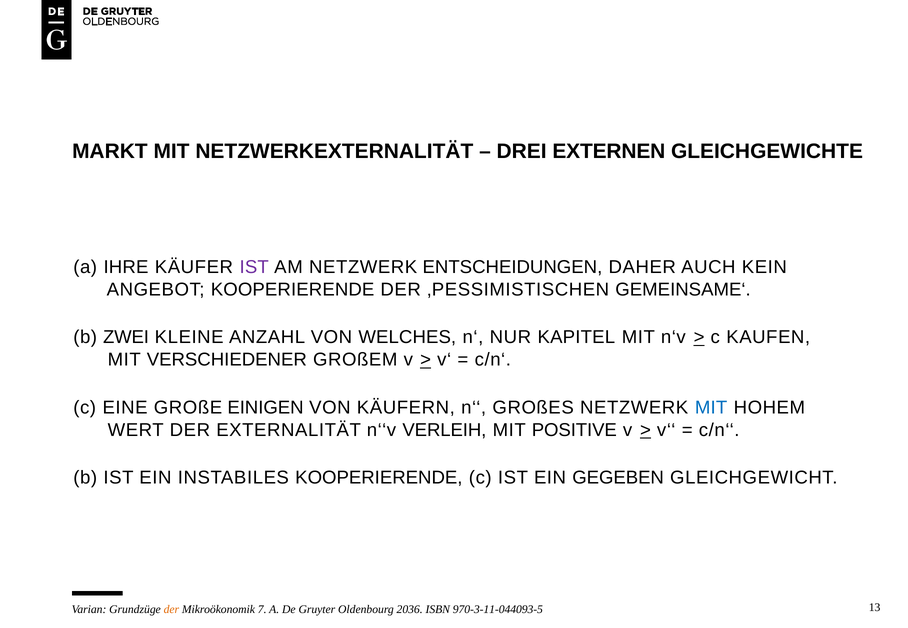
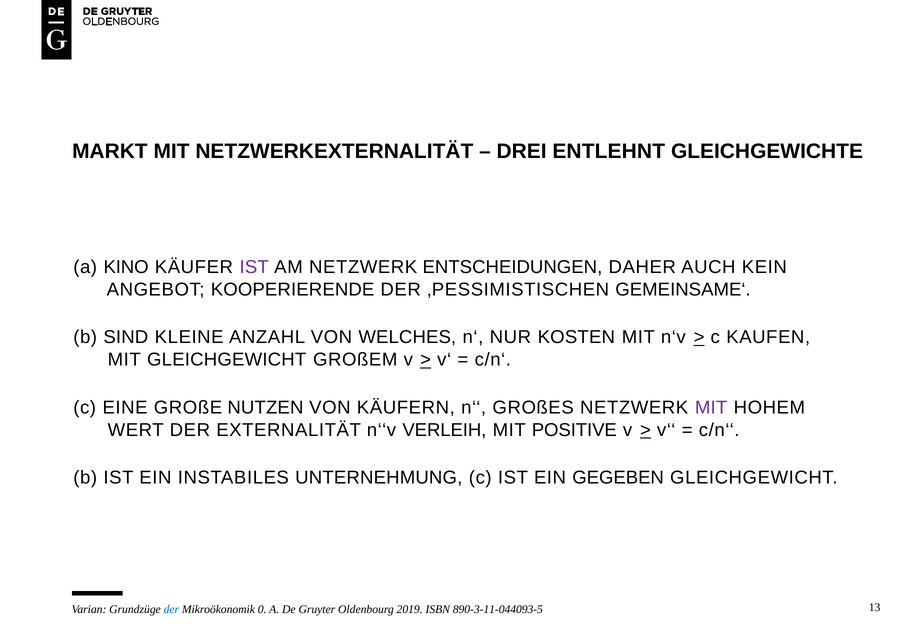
EXTERNEN: EXTERNEN -> ENTLEHNT (609, 151)
IHRE: IHRE -> KINO (126, 267)
ZWEI: ZWEI -> SIND (126, 338)
KAPITEL: KAPITEL -> KOSTEN (576, 338)
MIT VERSCHIEDENER: VERSCHIEDENER -> GLEICHGEWICHT (227, 360)
EINIGEN: EINIGEN -> NUTZEN (265, 408)
MIT colour: blue -> purple (711, 408)
INSTABILES KOOPERIERENDE: KOOPERIERENDE -> UNTERNEHMUNG (379, 478)
der colour: orange -> blue (171, 610)
7: 7 -> 0 (262, 610)
2036: 2036 -> 2019 (410, 610)
970-3-11-044093-5: 970-3-11-044093-5 -> 890-3-11-044093-5 (498, 610)
